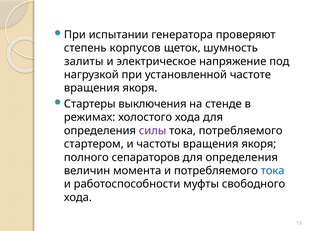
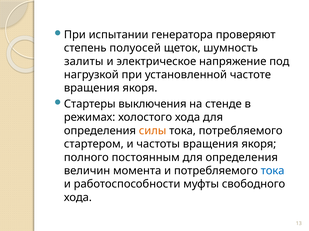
корпусов: корпусов -> полуосей (135, 48)
силы colour: purple -> orange (153, 131)
сепараторов: сепараторов -> постоянным (146, 158)
